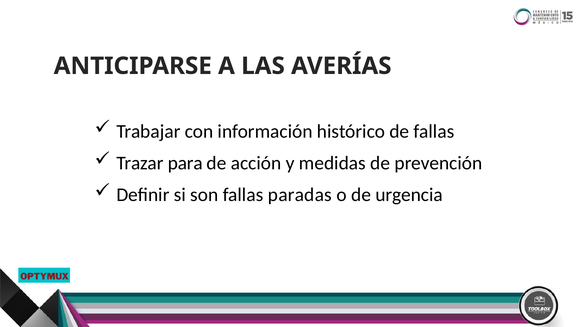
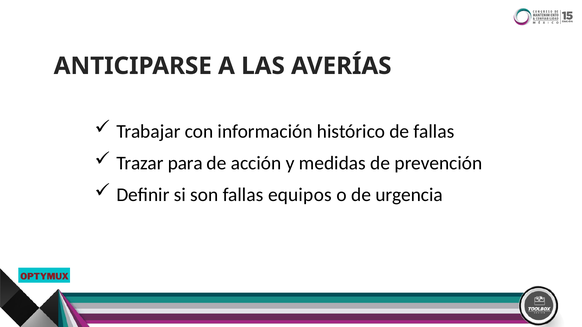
paradas: paradas -> equipos (300, 195)
